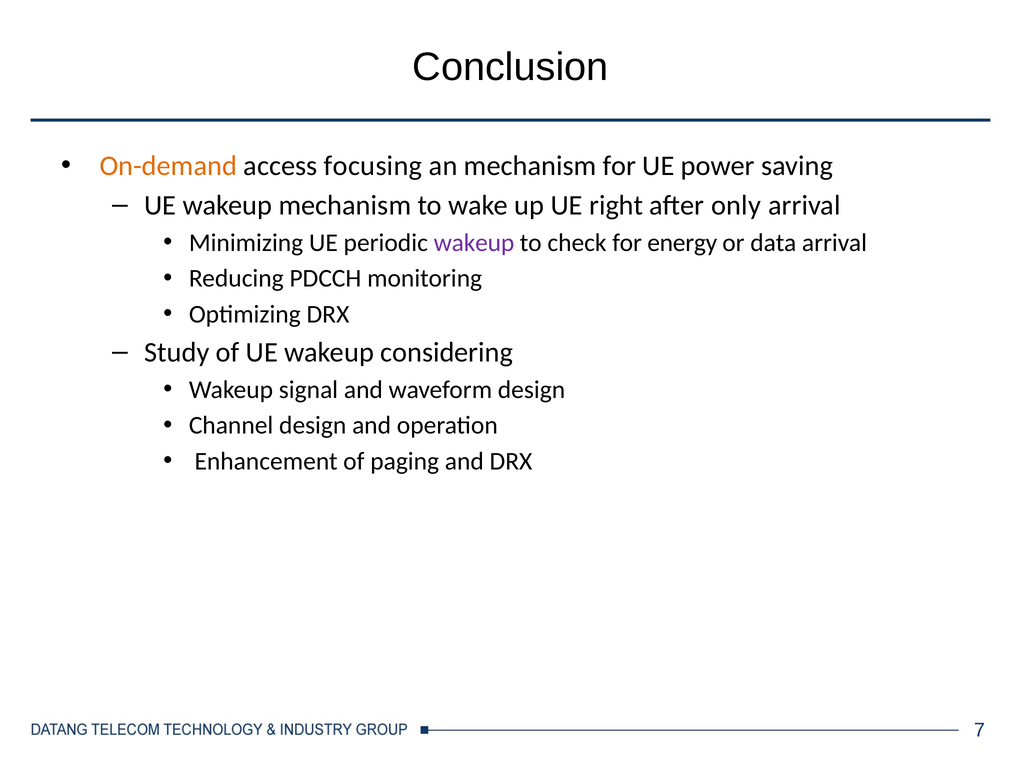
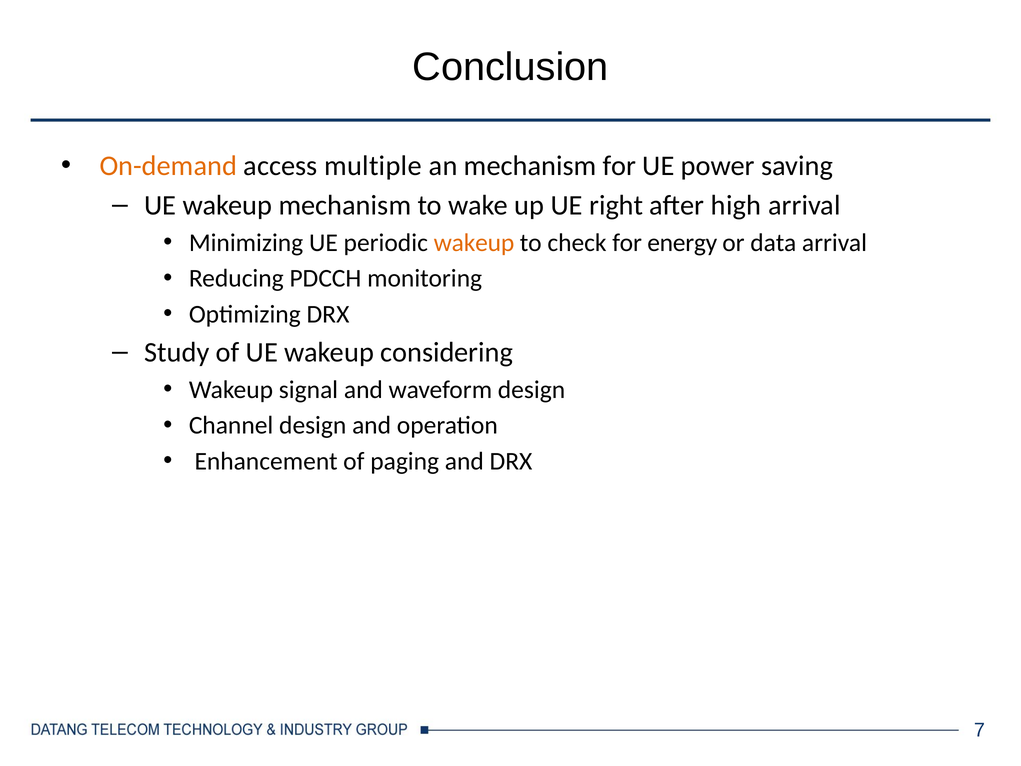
focusing: focusing -> multiple (373, 166)
only: only -> high (736, 205)
wakeup colour: purple -> orange (474, 243)
